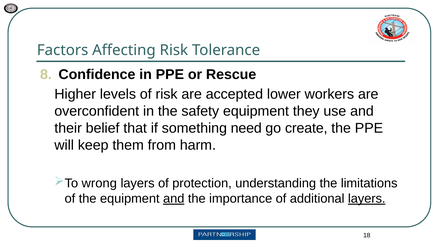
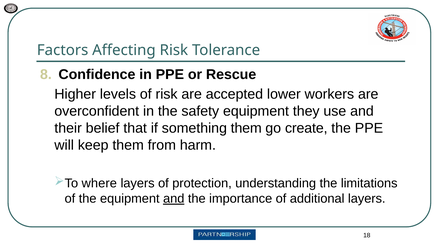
something need: need -> them (246, 128)
wrong: wrong -> where (99, 184)
layers underline: present -> none (367, 199)
